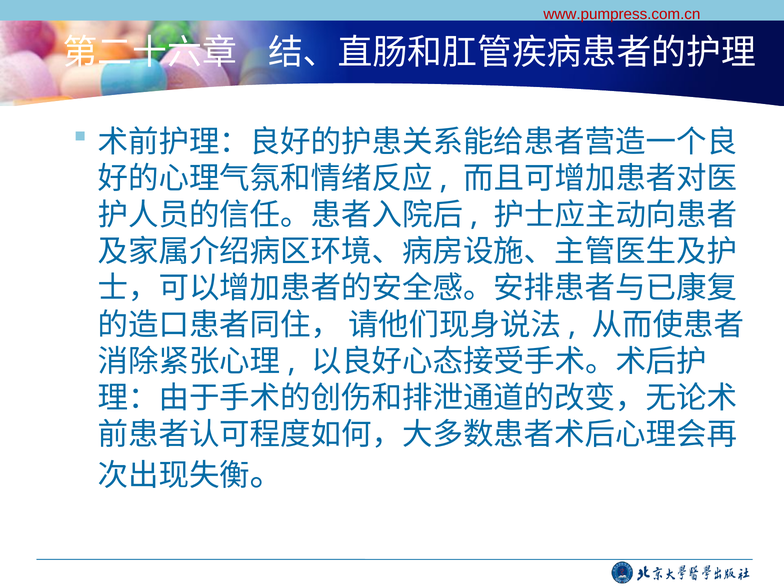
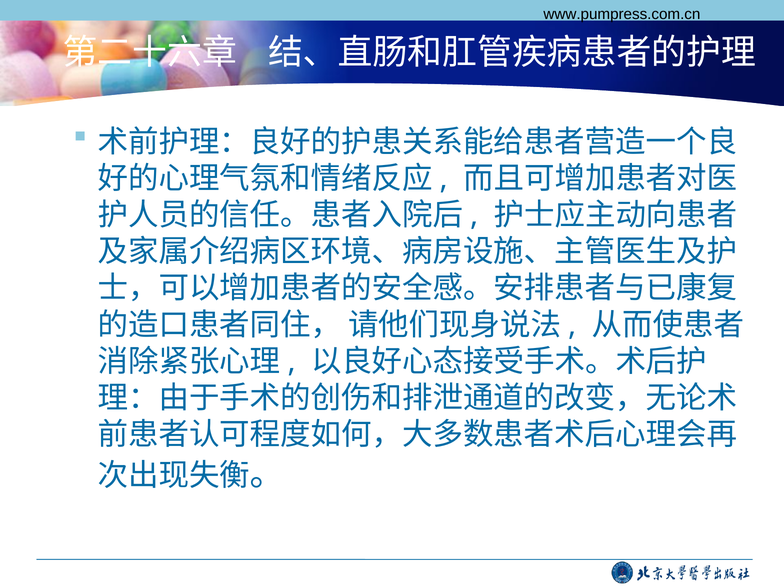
www.pumpress.com.cn colour: red -> black (622, 14)
